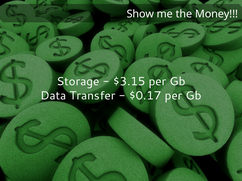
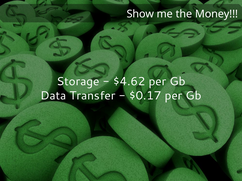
$3.15: $3.15 -> $4.62 (129, 82)
